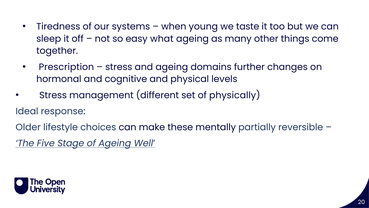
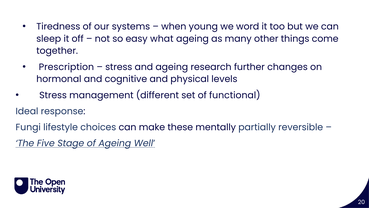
taste: taste -> word (248, 26)
domains: domains -> research (211, 67)
physically: physically -> functional (235, 95)
Older: Older -> Fungi (28, 127)
